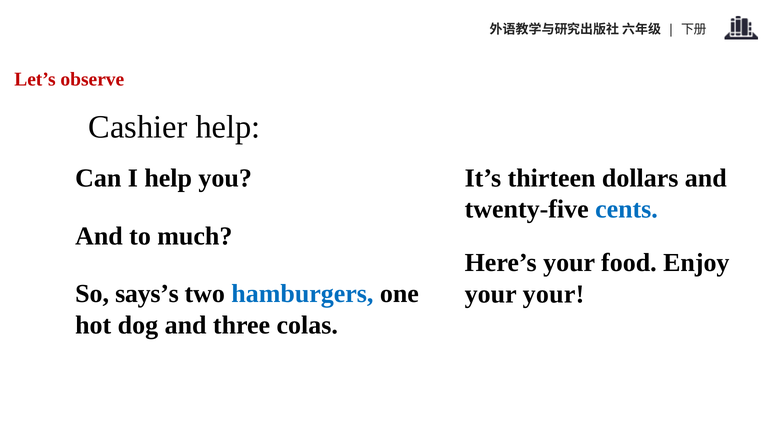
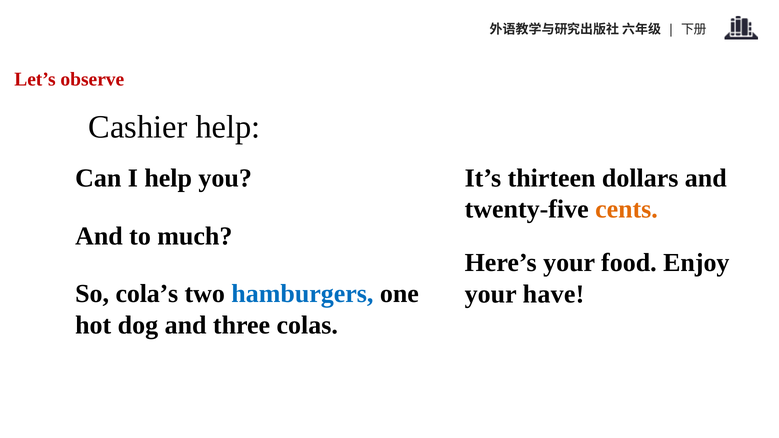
cents colour: blue -> orange (626, 209)
says’s: says’s -> cola’s (147, 294)
your your: your -> have (553, 294)
